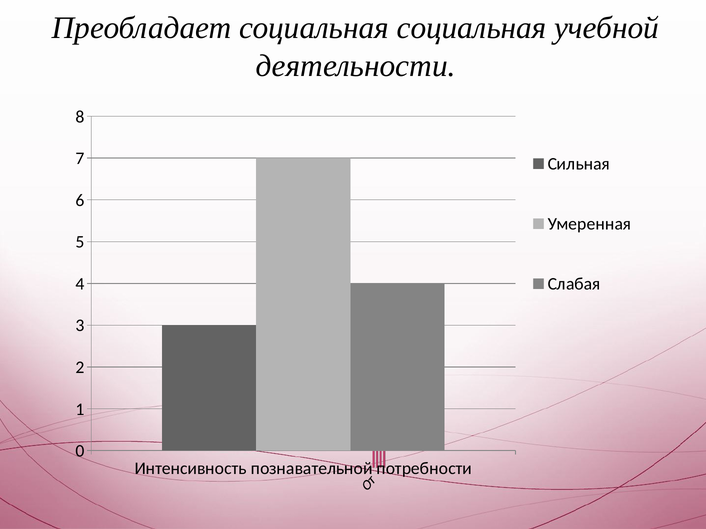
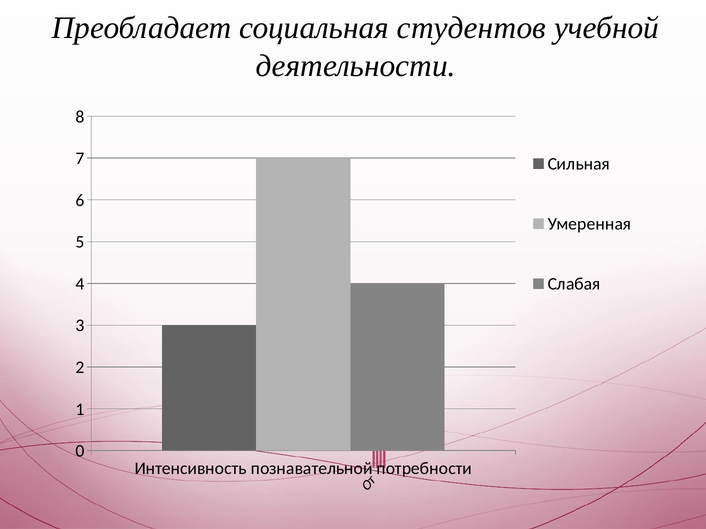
социальная социальная: социальная -> студентов (471, 28)
